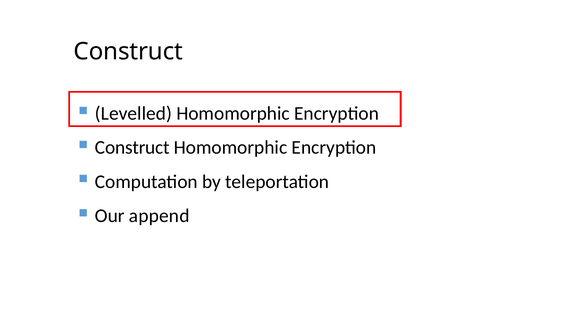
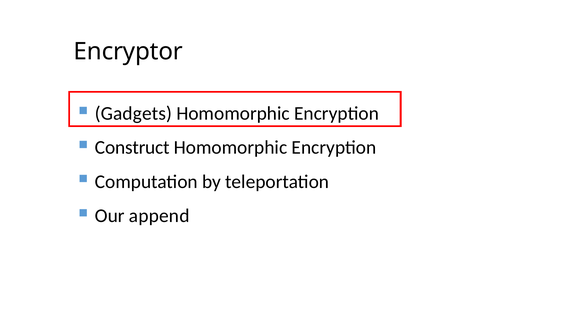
Construct: Construct -> Encryptor (128, 52)
Levelled: Levelled -> Gadgets (133, 113)
